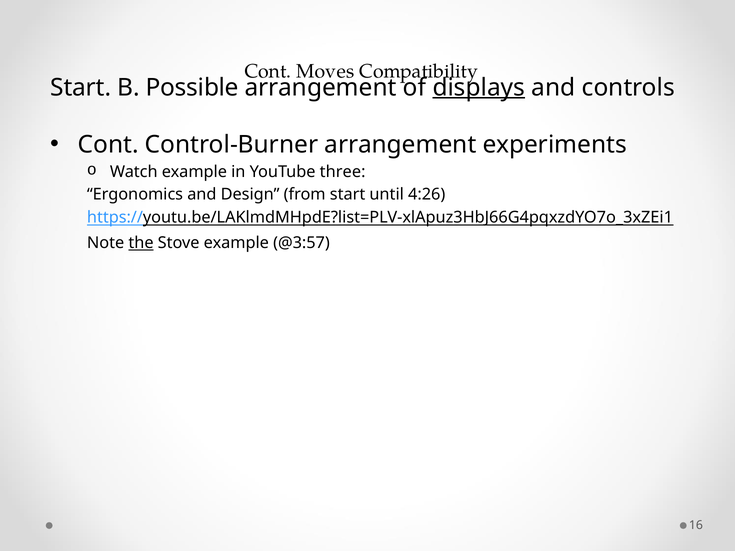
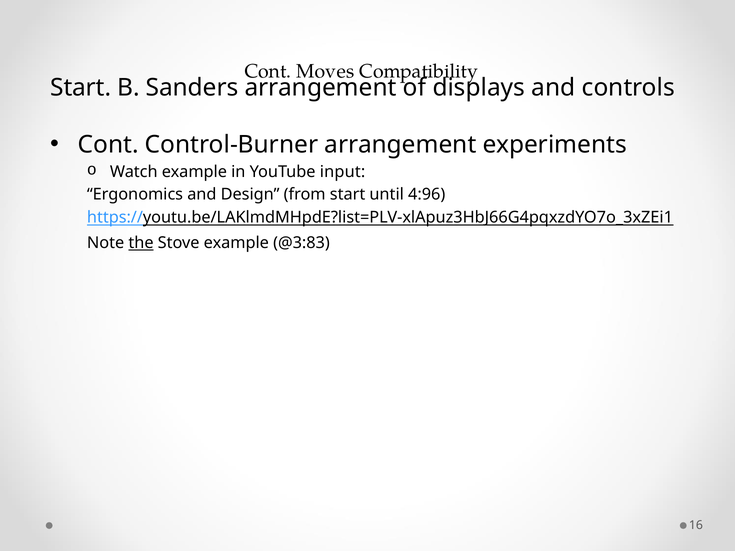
Possible: Possible -> Sanders (192, 87)
displays underline: present -> none (479, 87)
three: three -> input (343, 172)
4:26: 4:26 -> 4:96 (427, 195)
@3:57: @3:57 -> @3:83 (301, 243)
